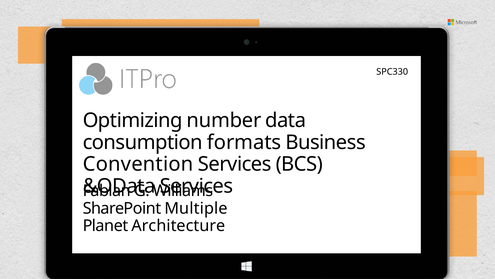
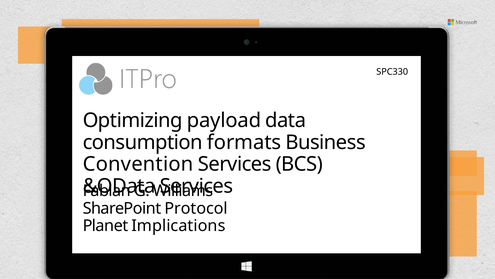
number: number -> payload (224, 120)
Multiple: Multiple -> Protocol (196, 208)
Architecture: Architecture -> Implications (178, 225)
